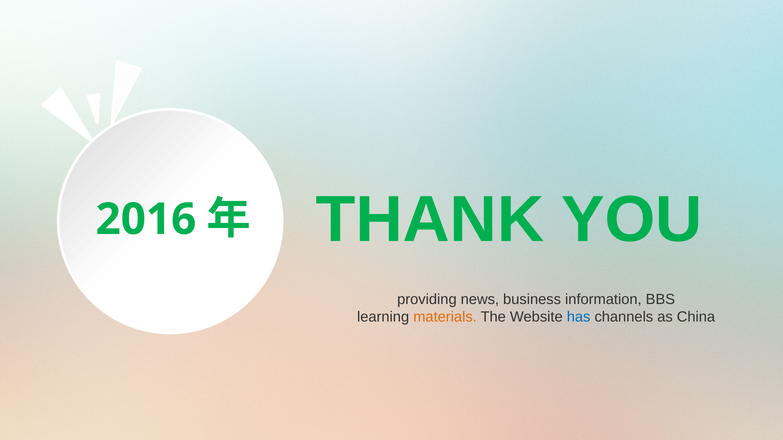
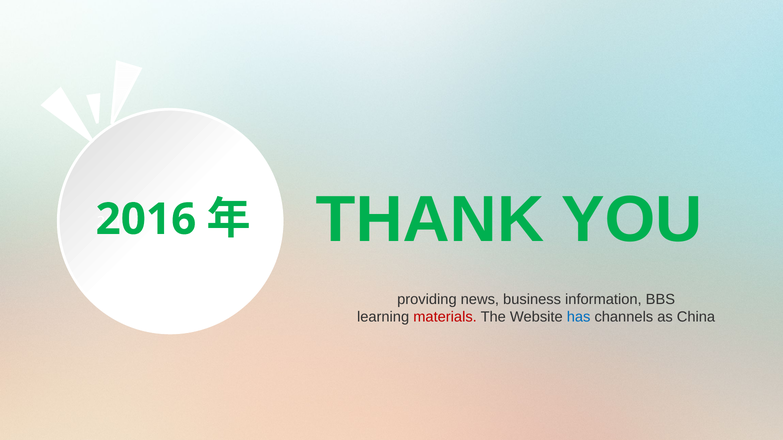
materials colour: orange -> red (445, 317)
